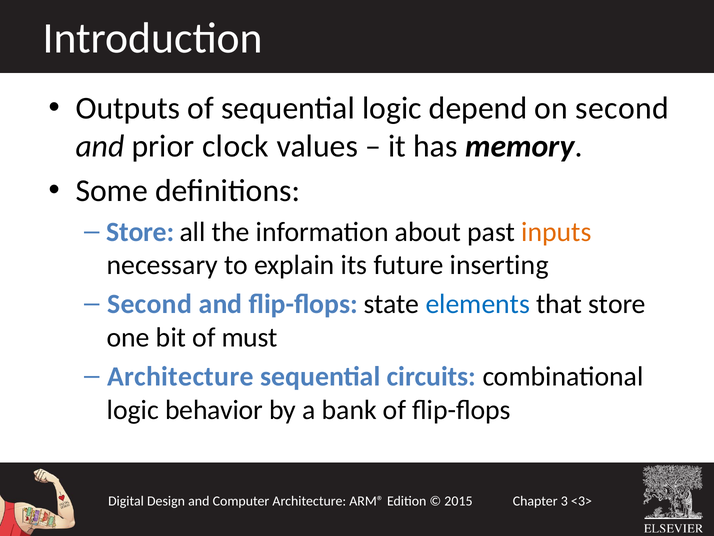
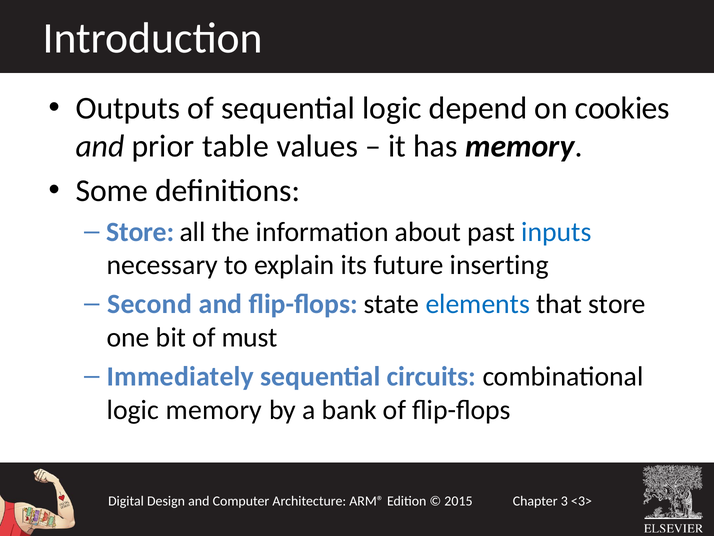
on second: second -> cookies (622, 108)
clock: clock -> table (235, 146)
inputs colour: orange -> blue (556, 232)
Architecture: Architecture -> Immediately (180, 376)
logic behavior: behavior -> memory (214, 409)
